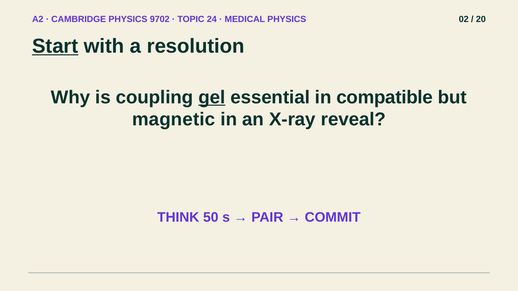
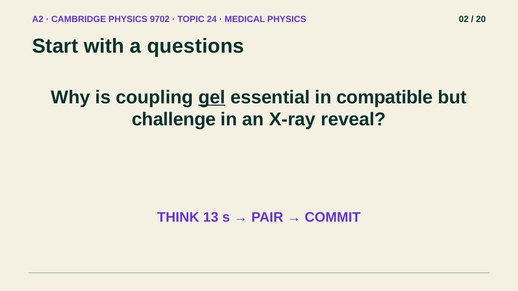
Start underline: present -> none (55, 46)
resolution: resolution -> questions (196, 46)
magnetic: magnetic -> challenge (174, 120)
50: 50 -> 13 (211, 218)
